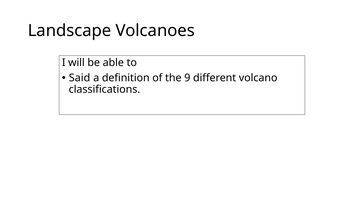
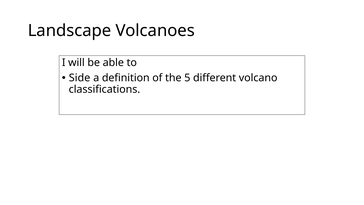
Said: Said -> Side (80, 78)
9: 9 -> 5 (187, 78)
